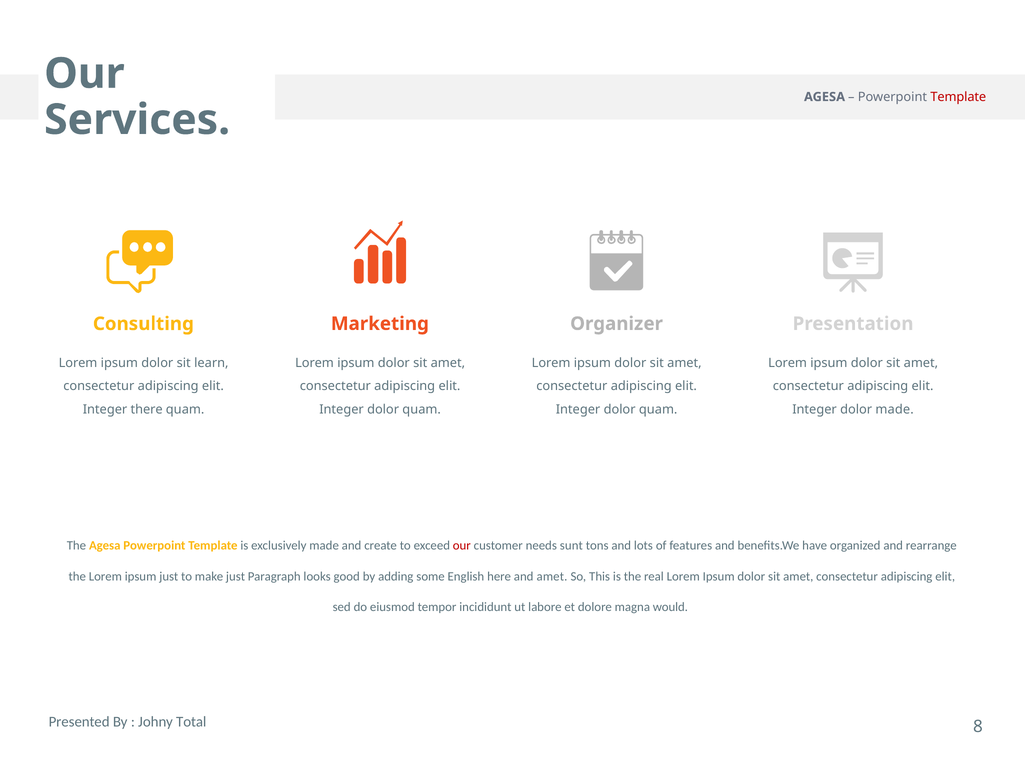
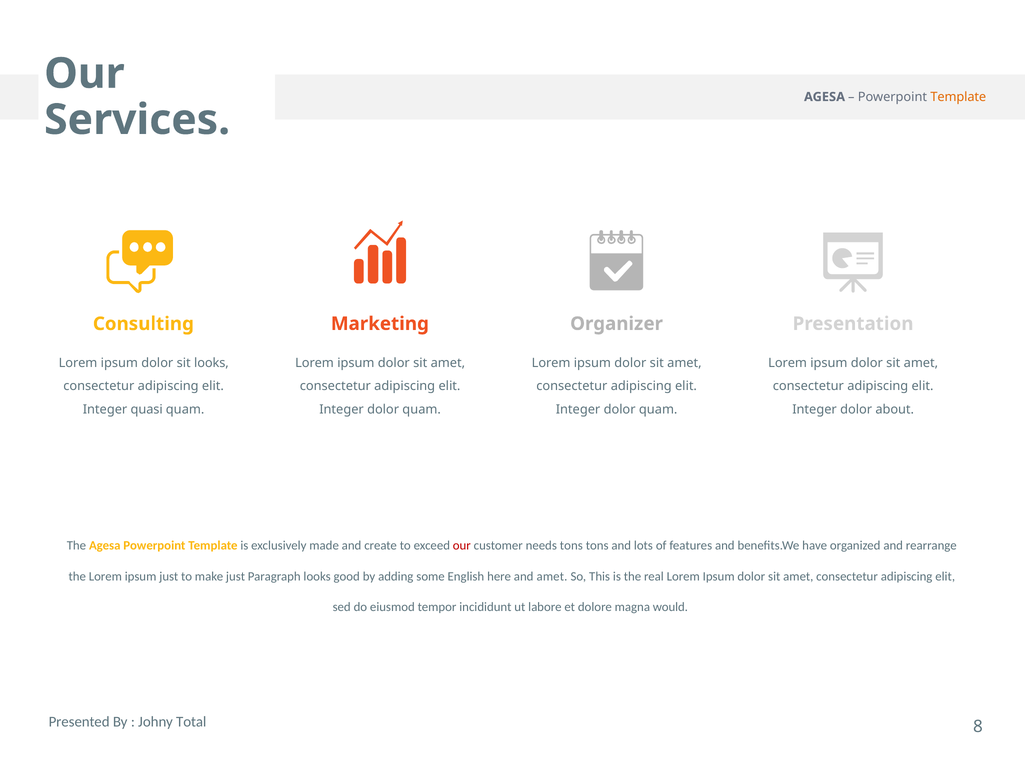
Template colour: red -> orange (958, 97)
sit learn: learn -> looks (211, 363)
there: there -> quasi (147, 409)
dolor made: made -> about (895, 409)
needs sunt: sunt -> tons (571, 545)
